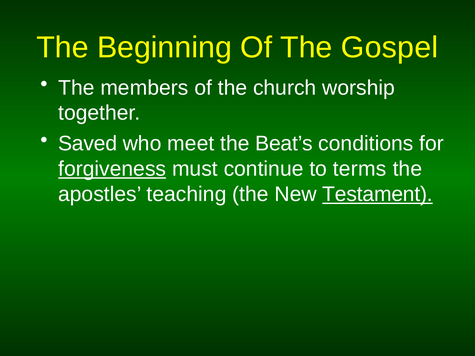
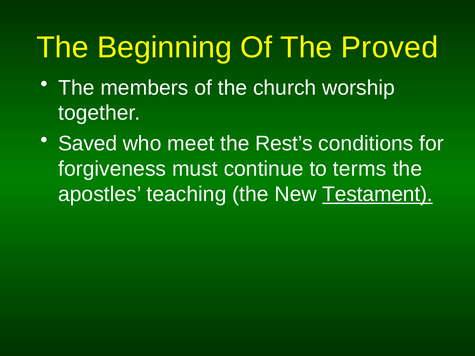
Gospel: Gospel -> Proved (390, 48)
Beat’s: Beat’s -> Rest’s (284, 144)
forgiveness underline: present -> none (112, 169)
